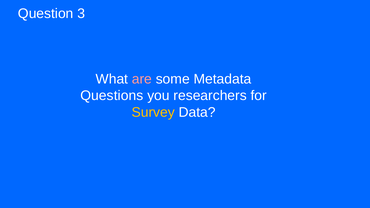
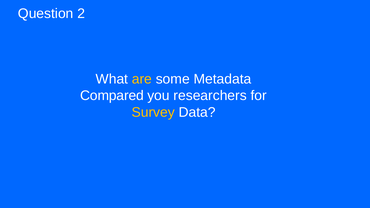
3: 3 -> 2 (81, 14)
are colour: pink -> yellow (142, 79)
Questions: Questions -> Compared (112, 96)
